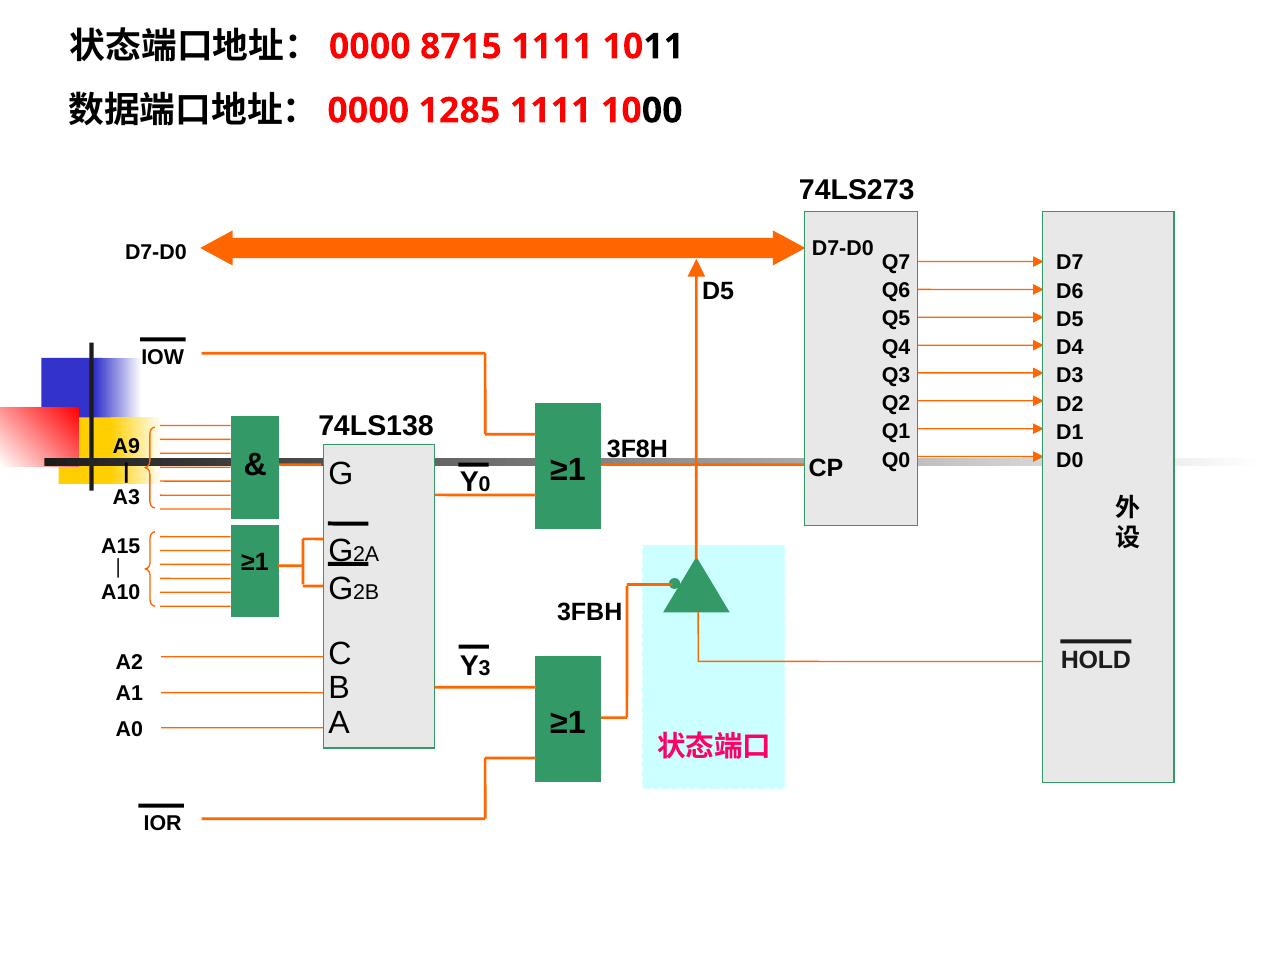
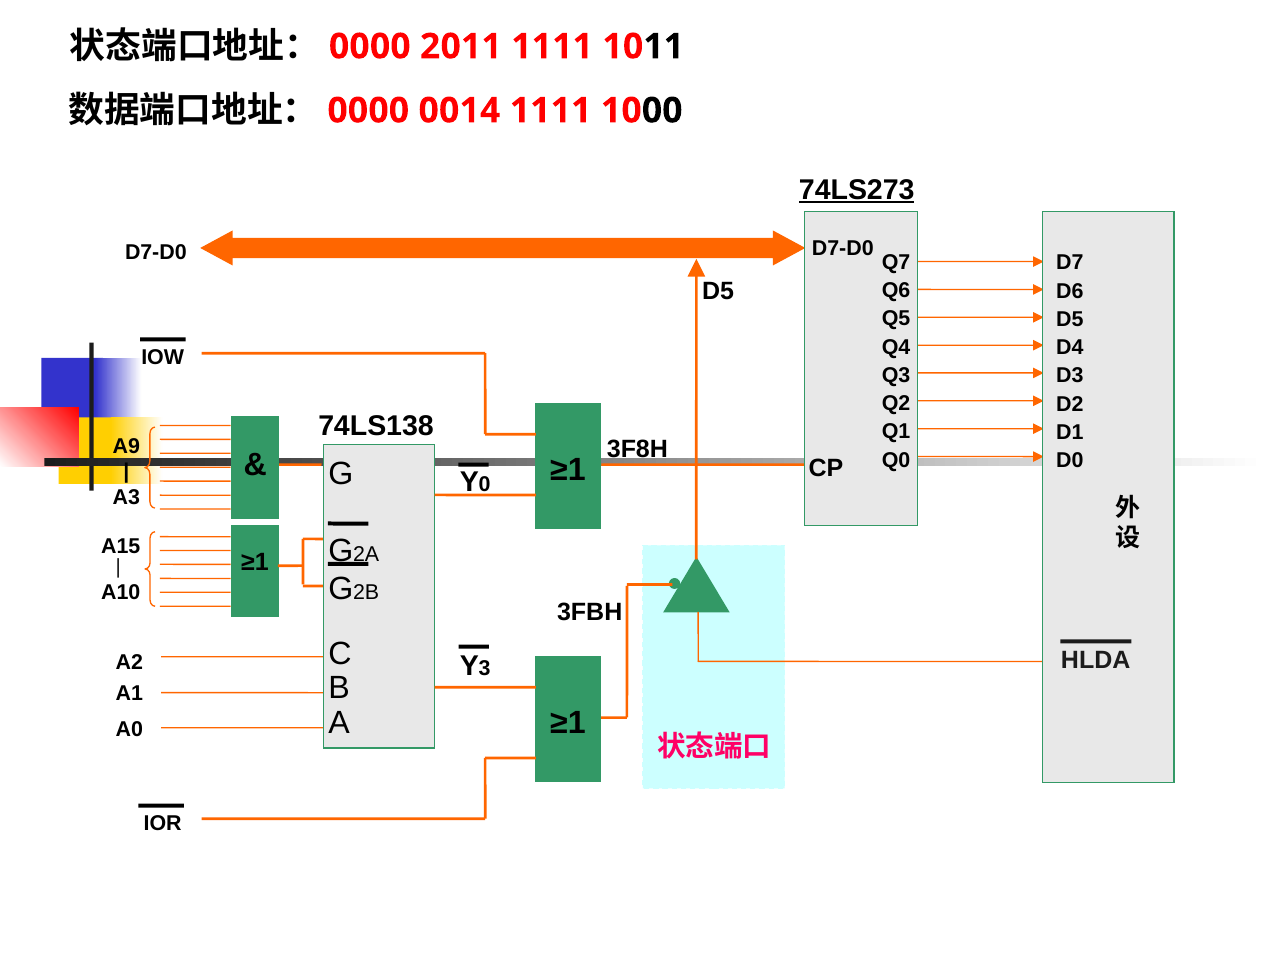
8715: 8715 -> 2011 (461, 47)
1285: 1285 -> 0014 (459, 111)
74LS273 underline: none -> present (857, 190)
HOLD: HOLD -> HLDA (1096, 661)
